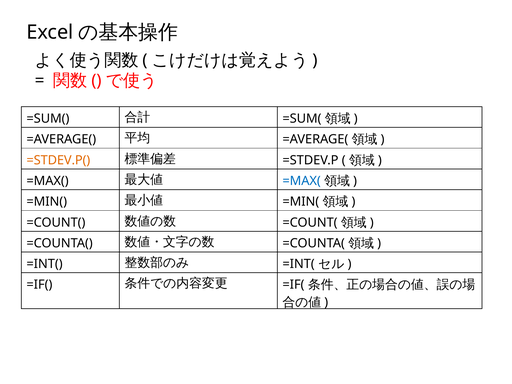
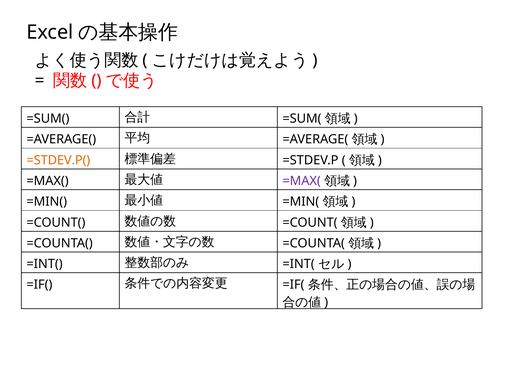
=MAX( colour: blue -> purple (302, 181)
